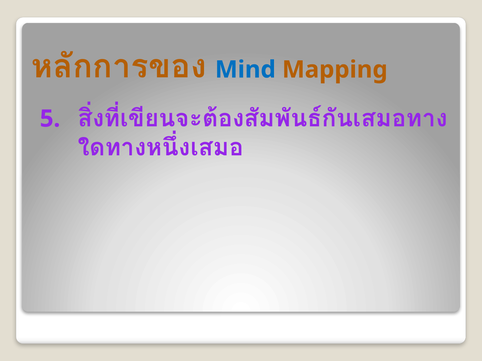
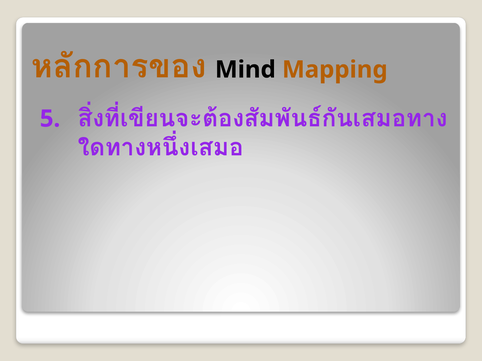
Mind colour: blue -> black (245, 70)
